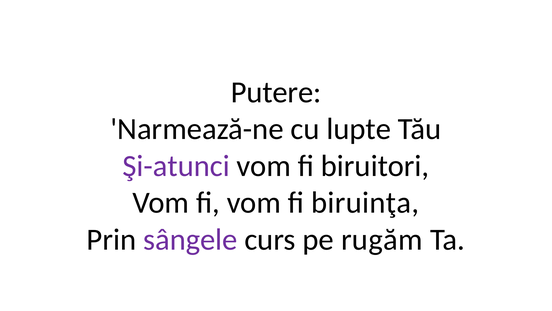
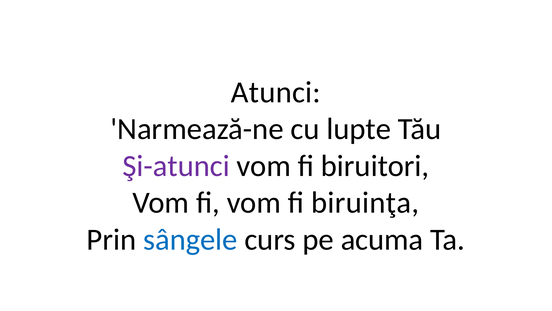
Putere: Putere -> Atunci (276, 92)
sângele colour: purple -> blue (190, 239)
rugăm: rugăm -> acuma (382, 239)
